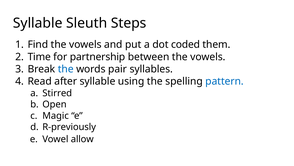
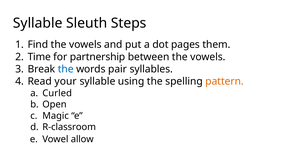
coded: coded -> pages (186, 44)
after: after -> your (66, 81)
pattern colour: blue -> orange (225, 81)
Stirred: Stirred -> Curled (57, 93)
R-previously: R-previously -> R-classroom (69, 127)
